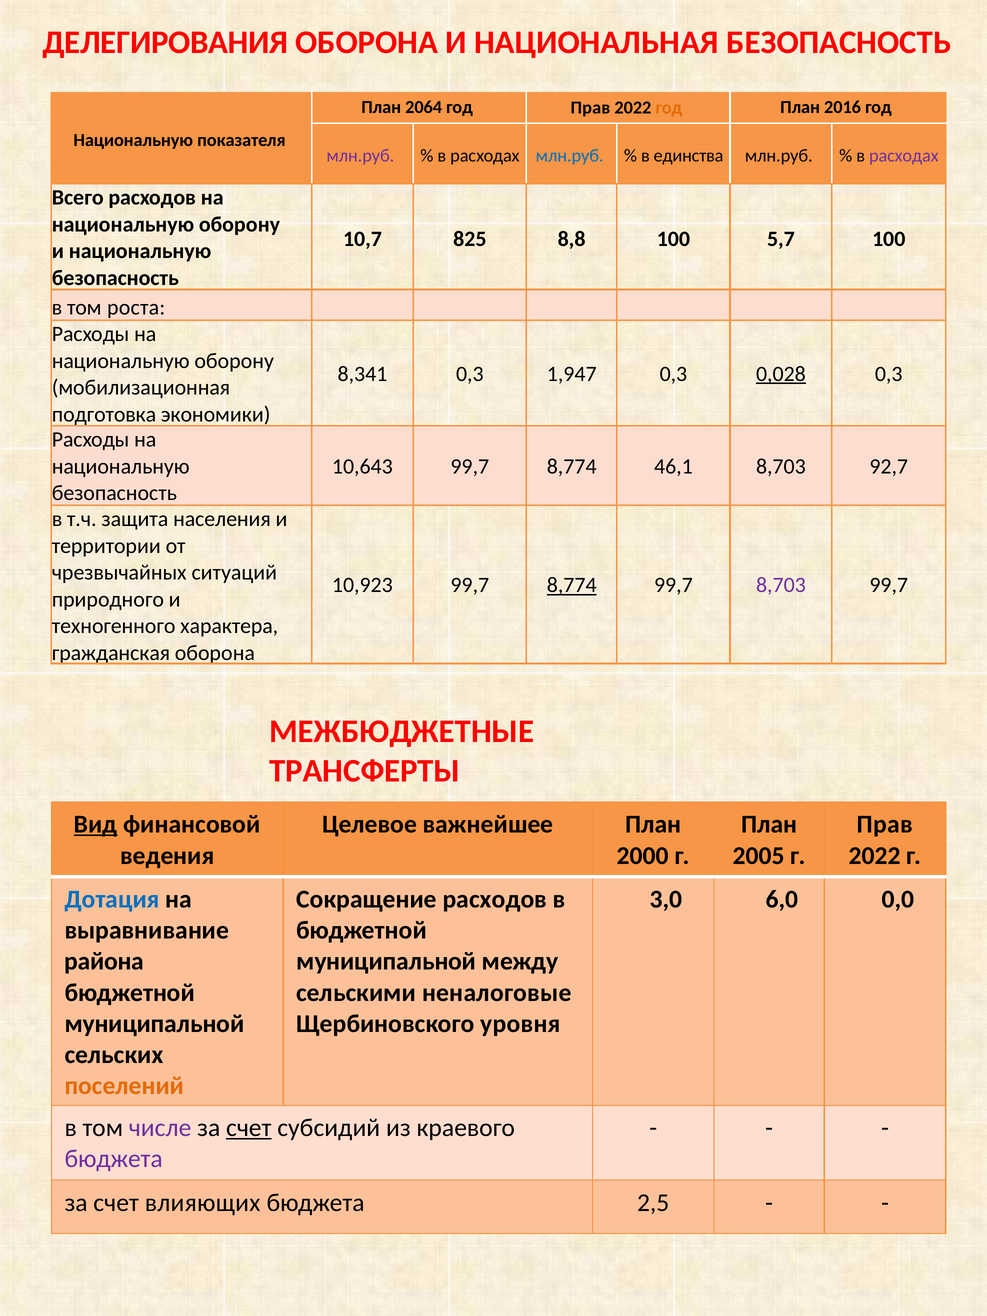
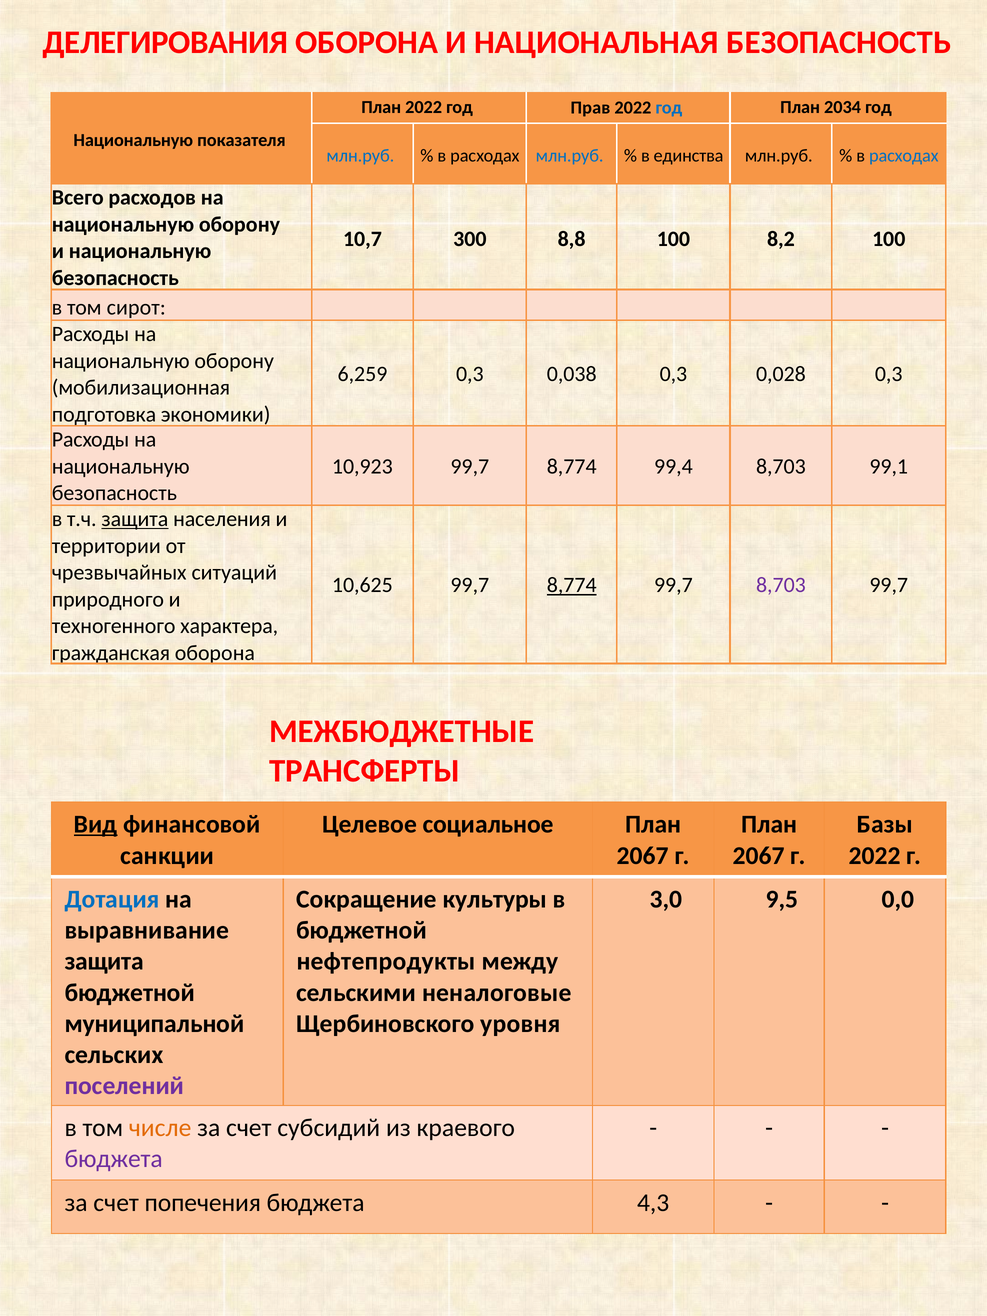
План 2064: 2064 -> 2022 (424, 107)
год colour: orange -> blue (669, 108)
2016: 2016 -> 2034 (843, 107)
млн.руб colour: purple -> blue (360, 156)
расходах colour: purple -> blue (904, 156)
825: 825 -> 300 (470, 239)
5,7: 5,7 -> 8,2 (781, 239)
роста: роста -> сирот (136, 307)
8,341: 8,341 -> 6,259 (362, 374)
1,947: 1,947 -> 0,038 (572, 374)
0,028 underline: present -> none (781, 374)
10,643: 10,643 -> 10,923 (362, 466)
46,1: 46,1 -> 99,4 (673, 466)
92,7: 92,7 -> 99,1 (889, 466)
защита underline: none -> present (135, 519)
10,923: 10,923 -> 10,625 (362, 585)
важнейшее: важнейшее -> социальное (488, 824)
Прав: Прав -> Базы (885, 824)
ведения: ведения -> санкции (167, 856)
2000: 2000 -> 2067 (643, 856)
2005: 2005 -> 2067 (759, 856)
Сокращение расходов: расходов -> культуры (495, 899)
6,0: 6,0 -> 9,5 (782, 899)
района: района -> защита (104, 961)
муниципальной: муниципальной -> нефтепродукты (386, 961)
поселений colour: orange -> purple (124, 1086)
числе colour: purple -> orange (160, 1128)
счет underline: present -> none (249, 1128)
влияющих: влияющих -> попечения (203, 1203)
2,5: 2,5 -> 4,3 (653, 1203)
